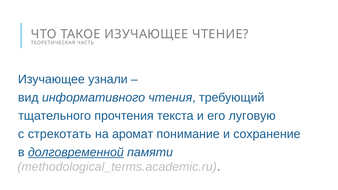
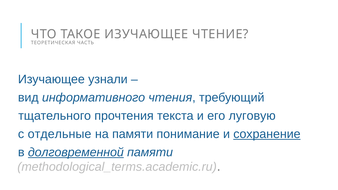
стрекотать: стрекотать -> отдельные (60, 134)
на аромат: аромат -> памяти (133, 134)
сохранение underline: none -> present (267, 134)
